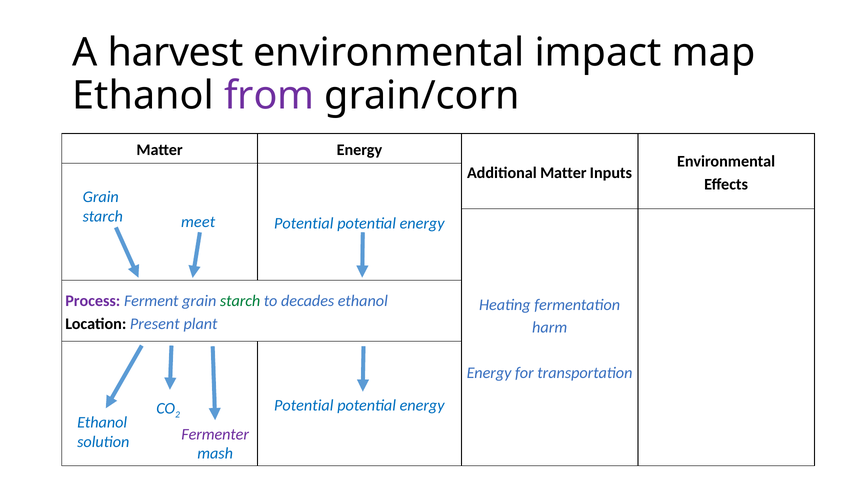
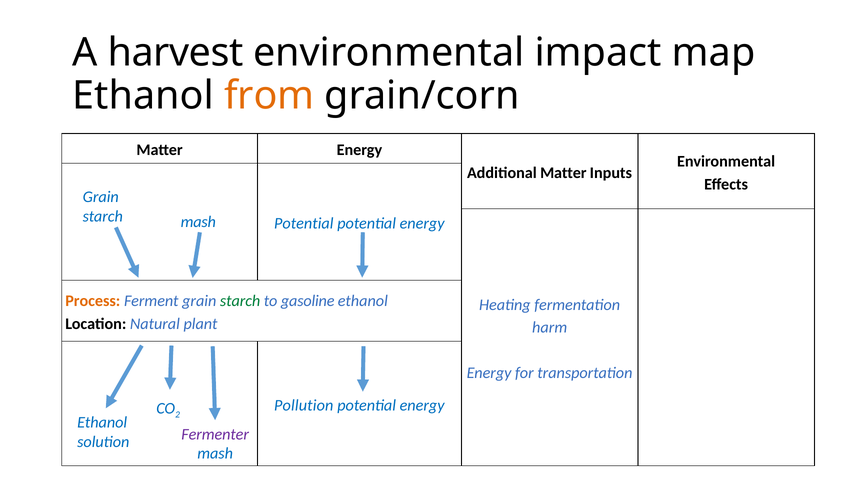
from colour: purple -> orange (269, 96)
starch meet: meet -> mash (198, 222)
Process colour: purple -> orange (93, 301)
decades: decades -> gasoline (308, 301)
Present: Present -> Natural (155, 323)
Potential: Potential -> Pollution (304, 405)
